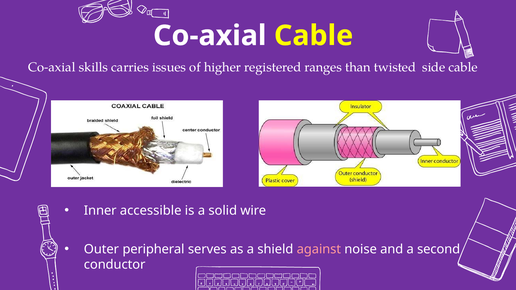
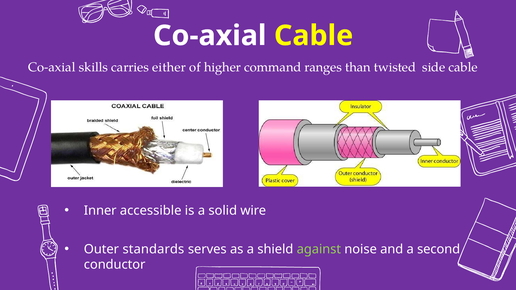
issues: issues -> either (169, 67)
registered: registered -> command (273, 67)
peripheral: peripheral -> standards (153, 249)
against colour: pink -> light green (319, 249)
